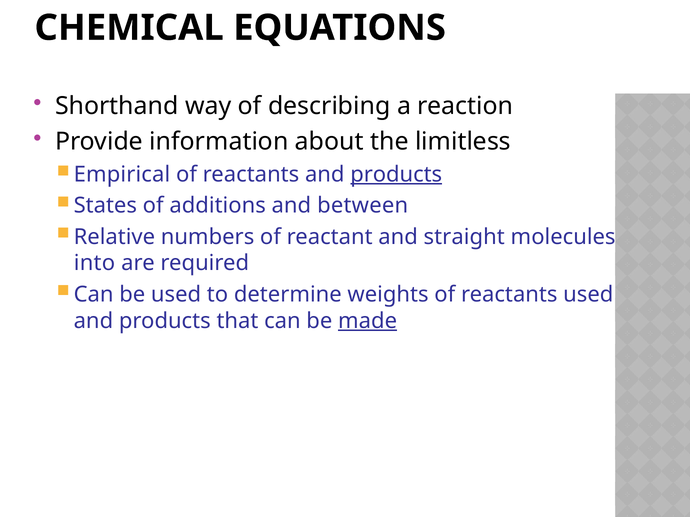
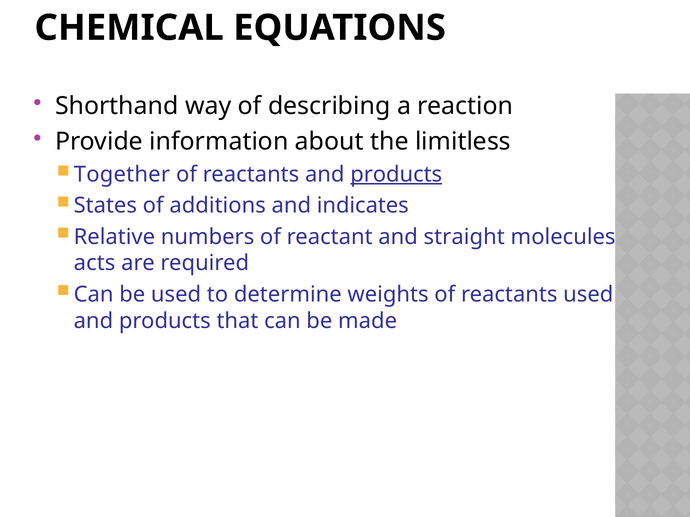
Empirical: Empirical -> Together (122, 175)
between: between -> indicates (363, 206)
into: into -> acts (95, 263)
made underline: present -> none (368, 321)
